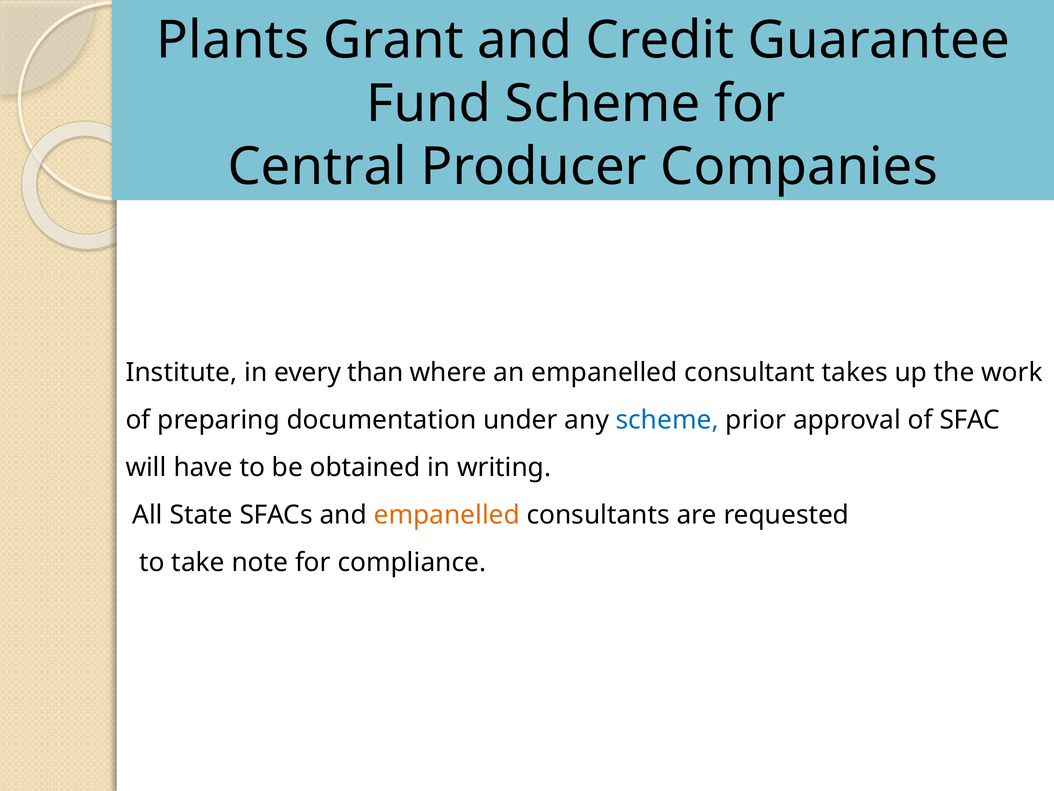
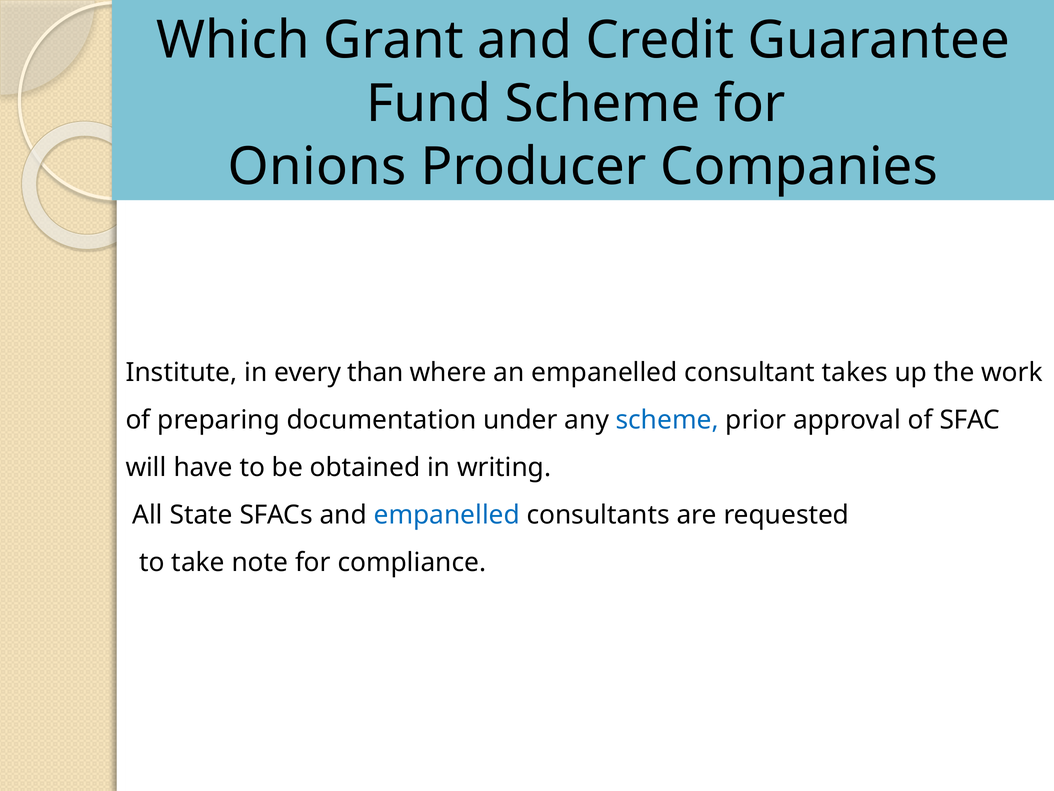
Plants: Plants -> Which (233, 40)
Central: Central -> Onions (317, 167)
empanelled colour: orange -> blue (447, 515)
